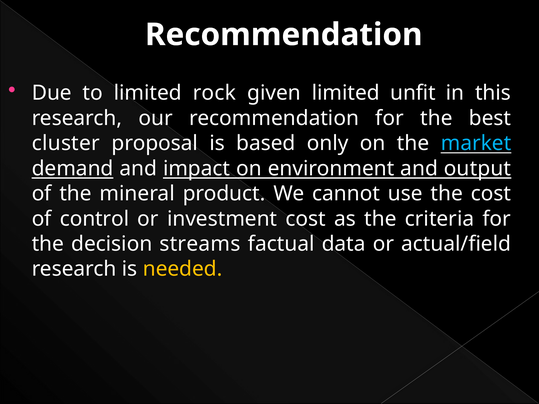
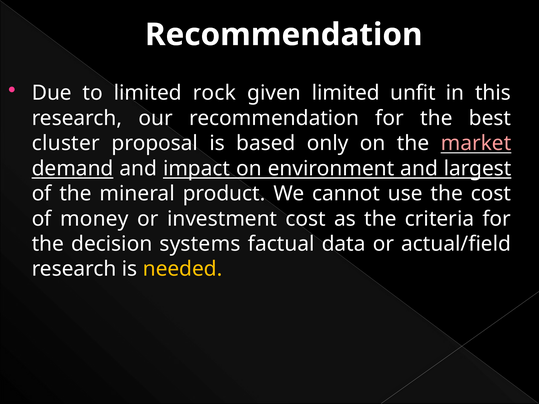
market colour: light blue -> pink (476, 143)
output: output -> largest (478, 169)
control: control -> money (94, 219)
streams: streams -> systems (200, 244)
